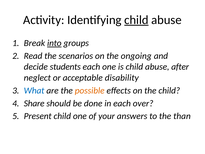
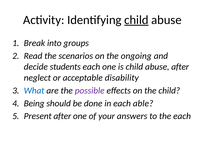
into underline: present -> none (54, 43)
possible colour: orange -> purple (90, 90)
Share: Share -> Being (34, 103)
over: over -> able (143, 103)
Present child: child -> after (62, 116)
the than: than -> each (182, 116)
